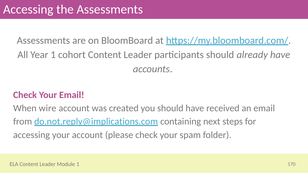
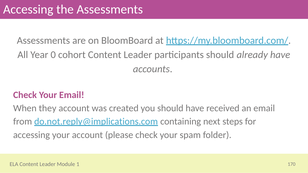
Year 1: 1 -> 0 (53, 55)
wire: wire -> they (48, 108)
